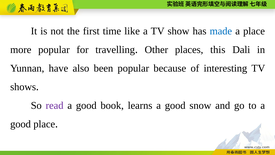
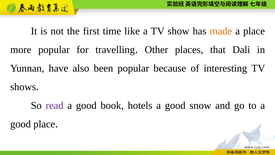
made colour: blue -> orange (221, 31)
this: this -> that (218, 50)
learns: learns -> hotels (140, 105)
